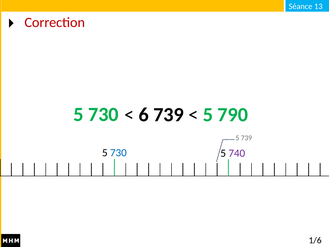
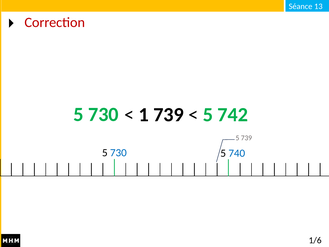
790: 790 -> 742 (233, 115)
6: 6 -> 1 (144, 115)
740 colour: purple -> blue (237, 153)
